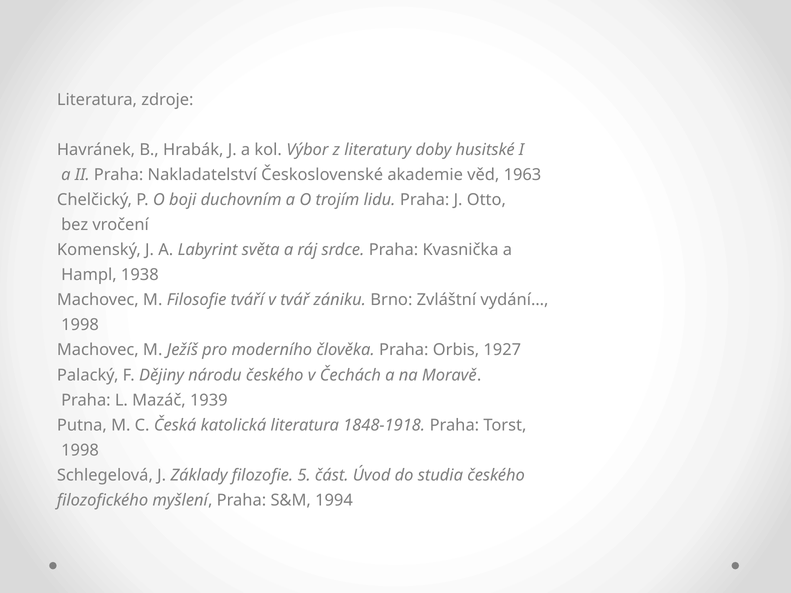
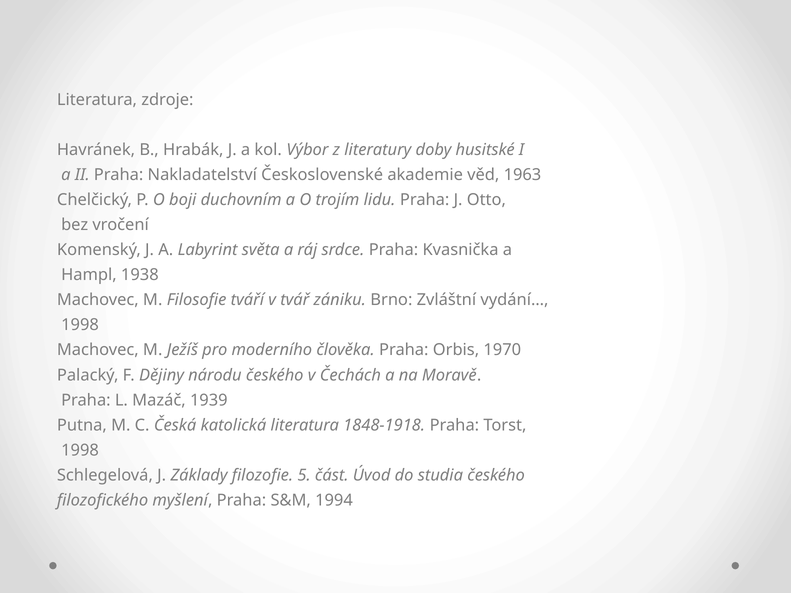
1927: 1927 -> 1970 (502, 350)
